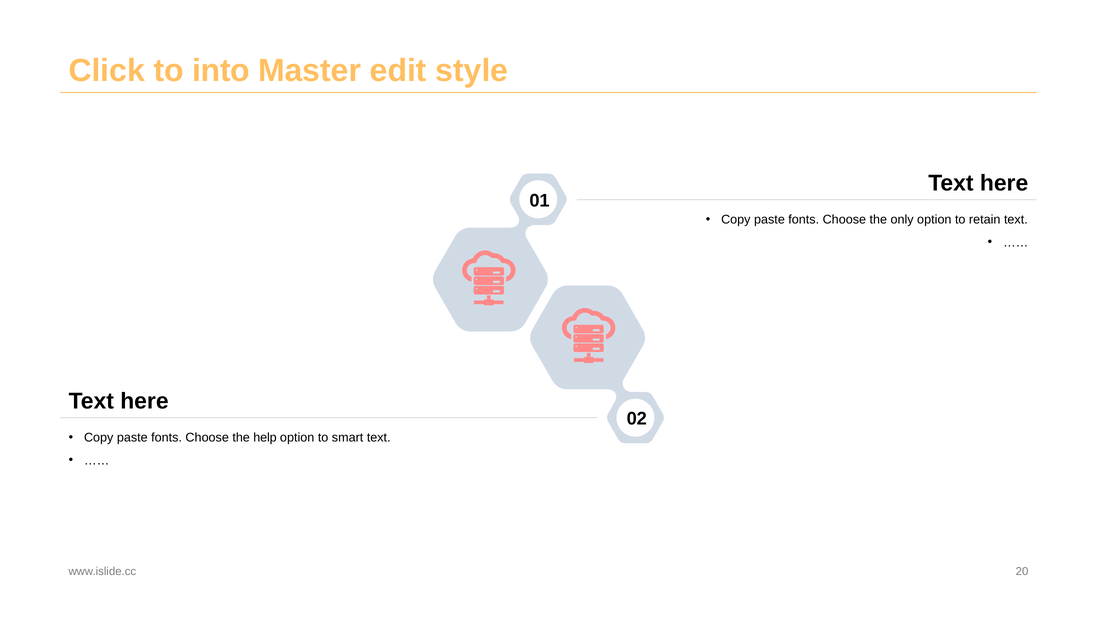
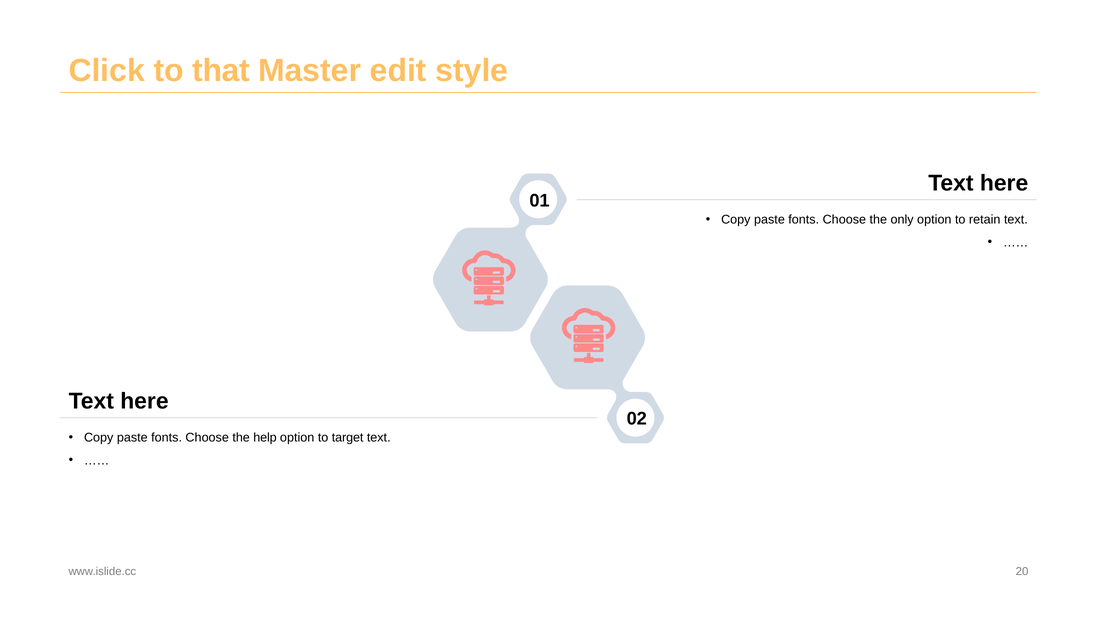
into: into -> that (221, 71)
smart: smart -> target (348, 438)
